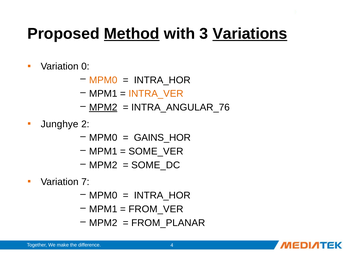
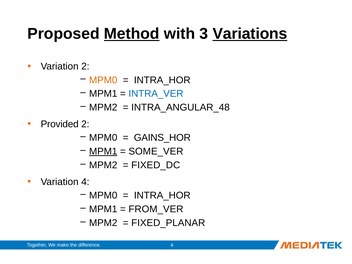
Variation 0: 0 -> 2 (85, 66)
INTRA_VER colour: orange -> blue (156, 94)
MPM2 underline: present -> none (103, 107)
INTRA_ANGULAR_76: INTRA_ANGULAR_76 -> INTRA_ANGULAR_48 (180, 107)
Junghye: Junghye -> Provided (60, 124)
MPM1 underline: none -> present (103, 151)
SOME_DC: SOME_DC -> FIXED_DC (156, 165)
Variation 7: 7 -> 4 (85, 182)
FROM_PLANAR: FROM_PLANAR -> FIXED_PLANAR (168, 223)
